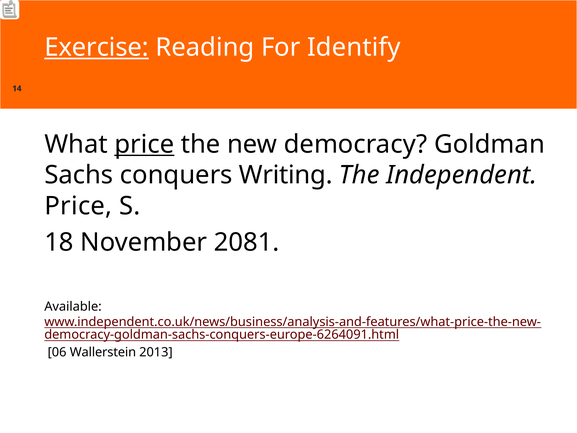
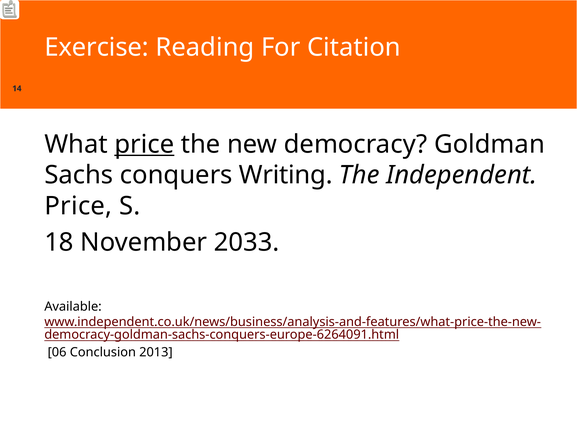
Exercise underline: present -> none (97, 47)
Identify: Identify -> Citation (354, 47)
2081: 2081 -> 2033 (247, 242)
Wallerstein: Wallerstein -> Conclusion (103, 352)
